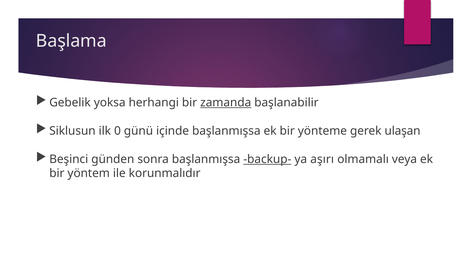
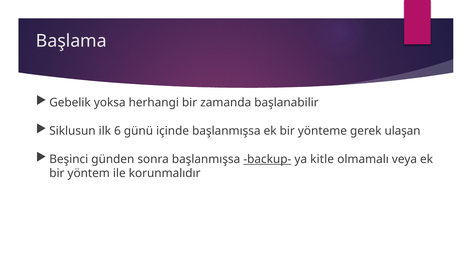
zamanda underline: present -> none (226, 102)
0: 0 -> 6 (117, 131)
aşırı: aşırı -> kitle (322, 159)
